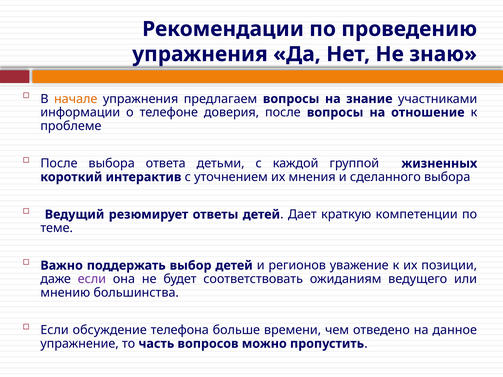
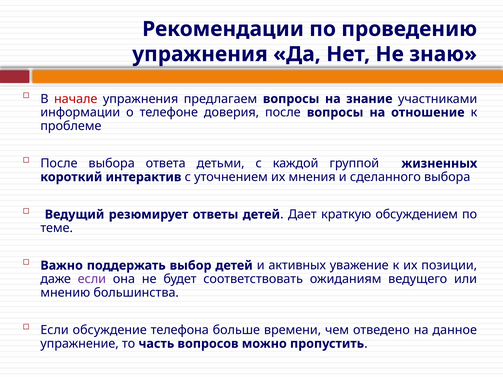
начале colour: orange -> red (76, 99)
компетенции: компетенции -> обсуждением (417, 215)
регионов: регионов -> активных (297, 266)
